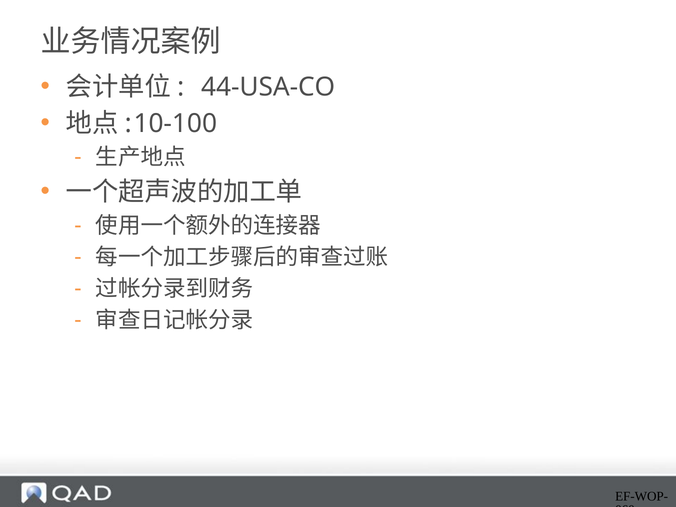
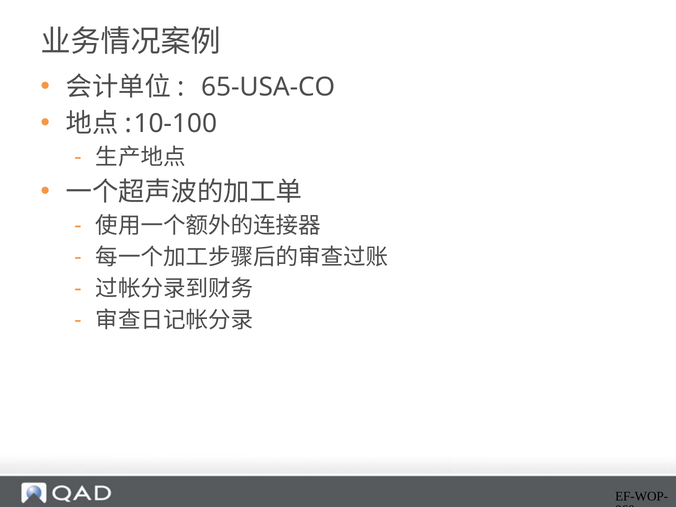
44-USA-CO: 44-USA-CO -> 65-USA-CO (268, 87)
